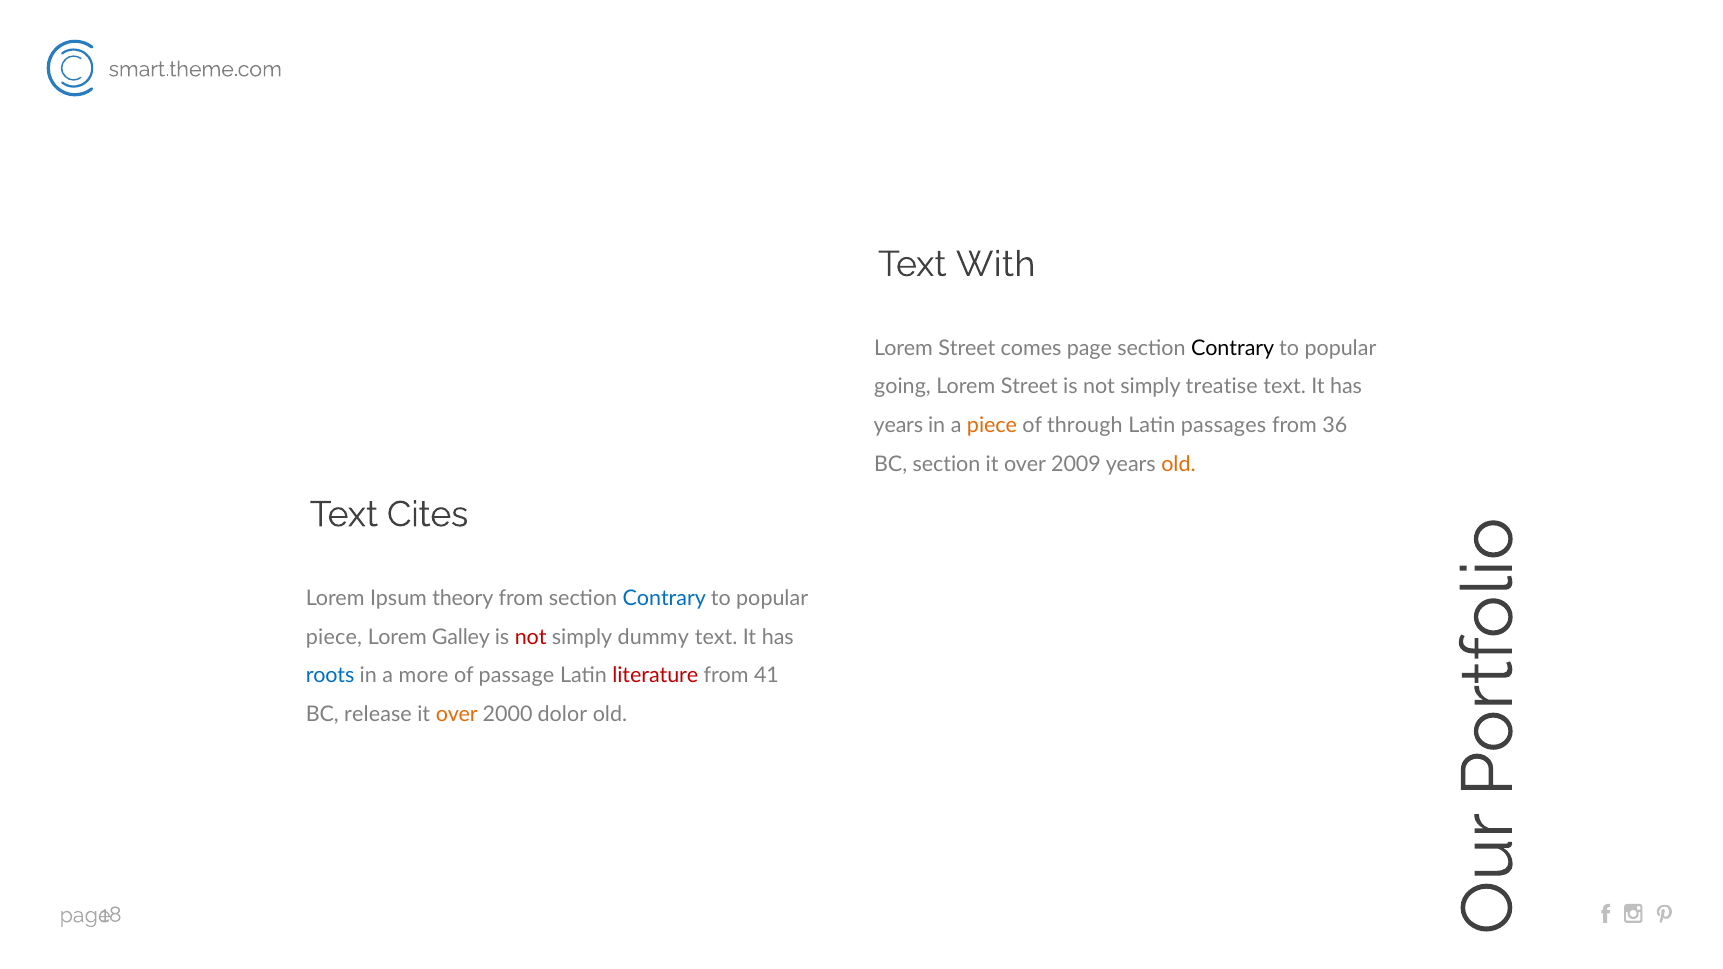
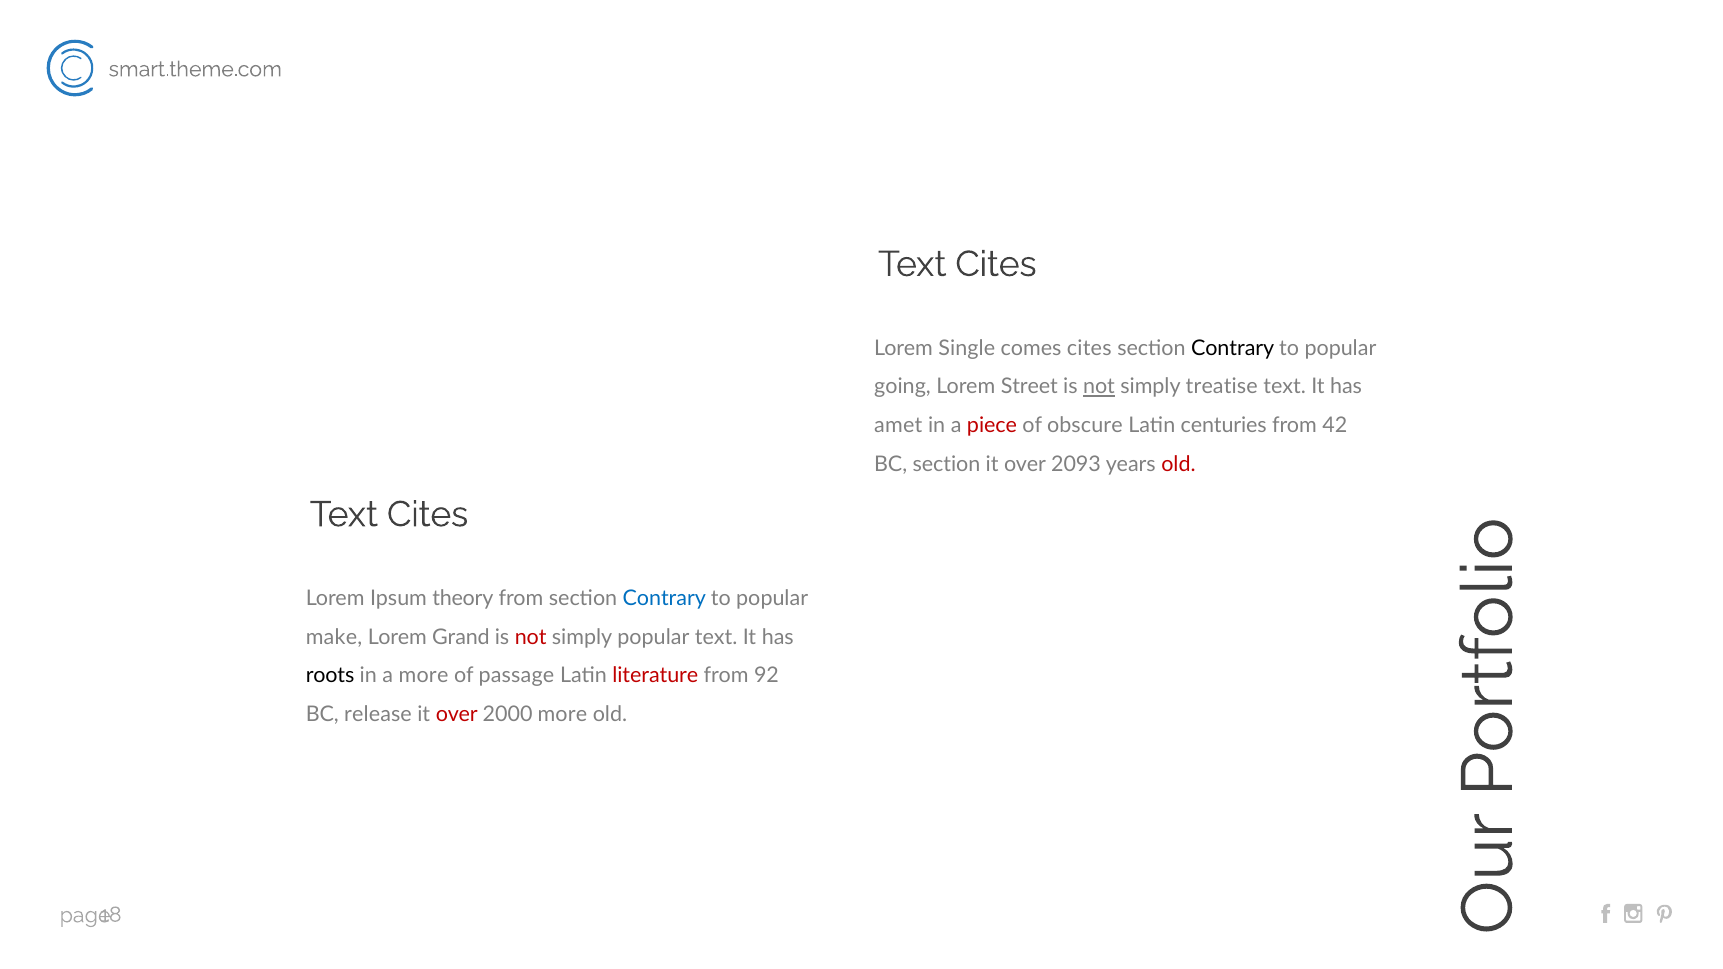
With: With -> Cites (996, 264)
Street: Street -> Single (967, 348)
comes page: page -> cites (1089, 348)
not underline: none -> present (1099, 387)
years: years -> amet (898, 426)
piece colour: orange -> red (992, 426)
through: through -> obscure (1085, 426)
passages: passages -> centuries (1224, 426)
36: 36 -> 42 (1335, 426)
2009: 2009 -> 2093 (1076, 464)
old colour: orange -> red (1178, 464)
piece: piece -> make (334, 637)
Galley: Galley -> Grand (461, 637)
simply dummy: dummy -> popular (653, 637)
roots colour: blue -> black (330, 676)
41: 41 -> 92 (767, 676)
over colour: orange -> red (457, 715)
2000 dolor: dolor -> more (562, 715)
